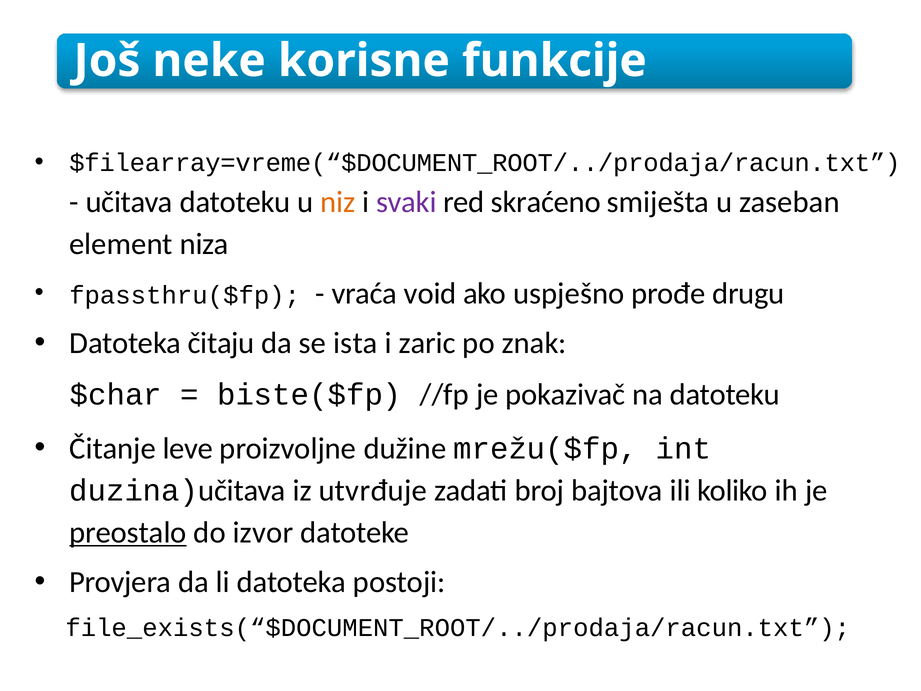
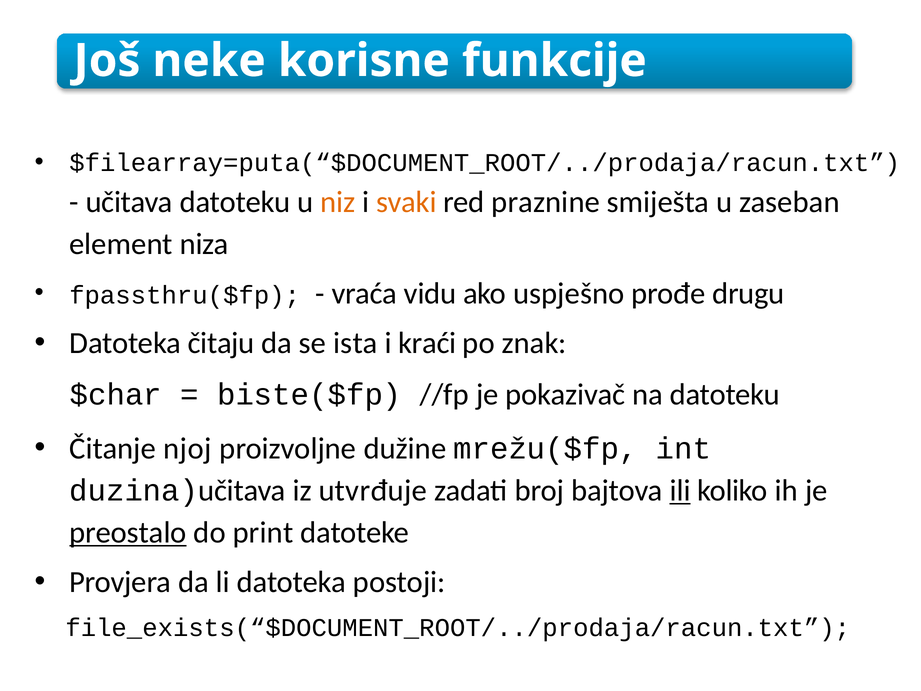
$filearray=vreme(“$DOCUMENT_ROOT/../prodaja/racun.txt: $filearray=vreme(“$DOCUMENT_ROOT/../prodaja/racun.txt -> $filearray=puta(“$DOCUMENT_ROOT/../prodaja/racun.txt (485, 163)
svaki colour: purple -> orange (406, 202)
skraćeno: skraćeno -> praznine (546, 202)
void: void -> vidu (430, 293)
zaric: zaric -> kraći (427, 343)
leve: leve -> njoj (187, 448)
ili underline: none -> present (680, 490)
izvor: izvor -> print (263, 532)
